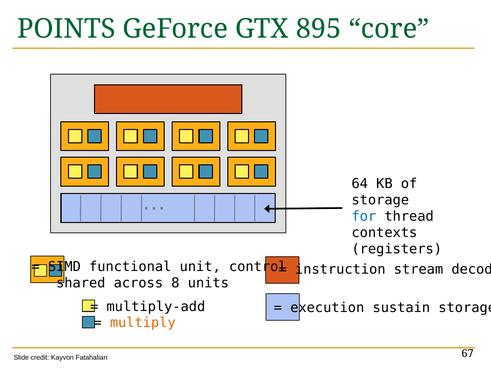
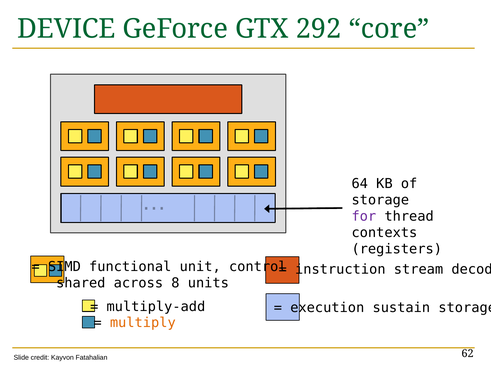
POINTS: POINTS -> DEVICE (66, 29)
895: 895 -> 292 (319, 29)
for colour: blue -> purple (364, 217)
67: 67 -> 62 (468, 354)
